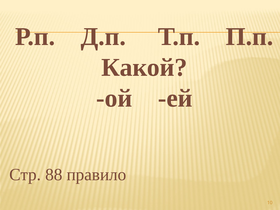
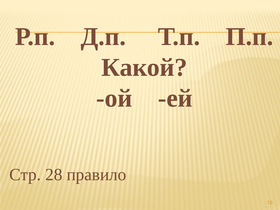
88: 88 -> 28 (54, 175)
